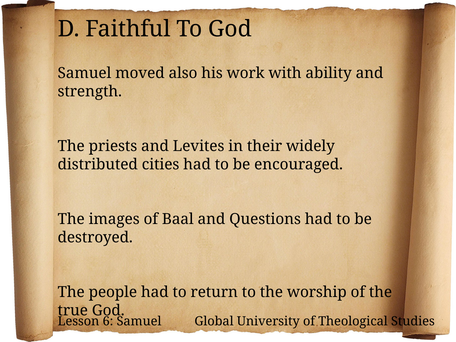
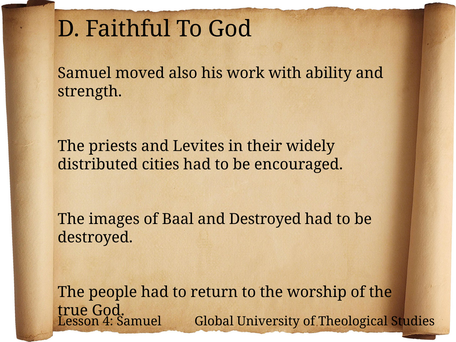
and Questions: Questions -> Destroyed (265, 219)
6: 6 -> 4 (108, 321)
